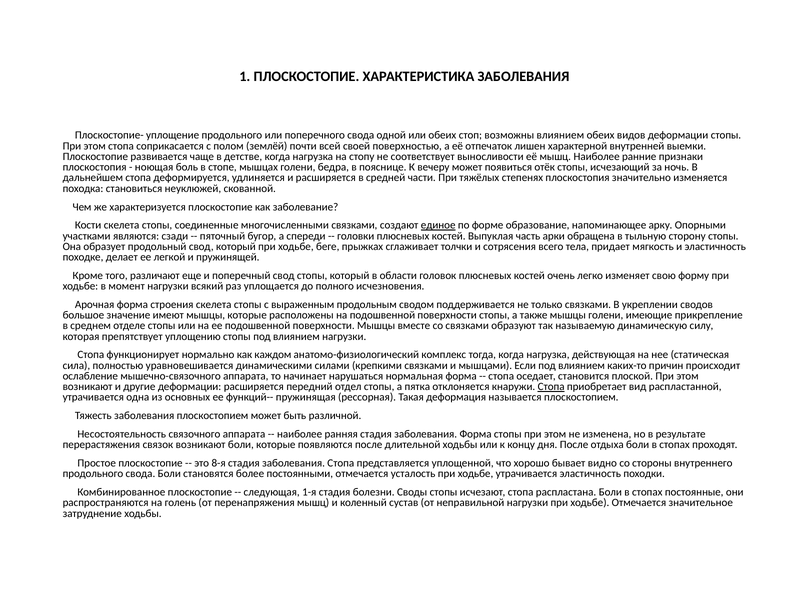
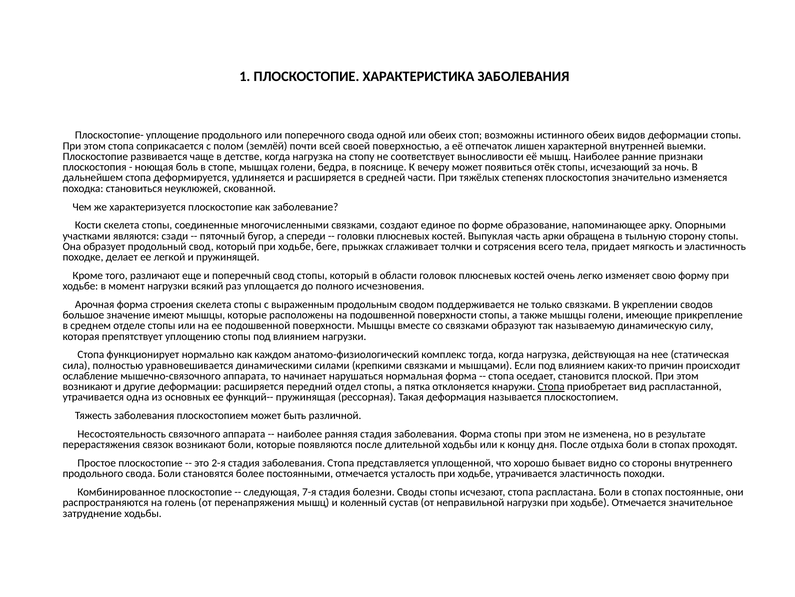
возможны влиянием: влиянием -> истинного (560, 135)
единое underline: present -> none (438, 225)
8-я: 8-я -> 2-я (219, 463)
1-я: 1-я -> 7-я (309, 492)
